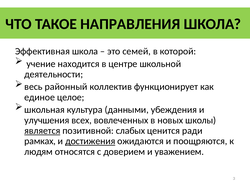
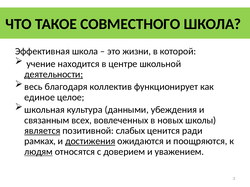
НАПРАВЛЕНИЯ: НАПРАВЛЕНИЯ -> СОВМЕСТНОГО (130, 24)
семей: семей -> жизни (137, 52)
деятельности underline: none -> present (54, 75)
районный: районный -> благодаря (66, 87)
улучшения: улучшения -> связанным (47, 121)
людям underline: none -> present (39, 152)
